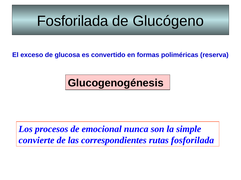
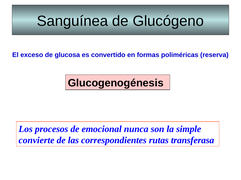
Fosforilada: Fosforilada -> Sanguínea (73, 21)
rutas fosforilada: fosforilada -> transferasa (193, 141)
